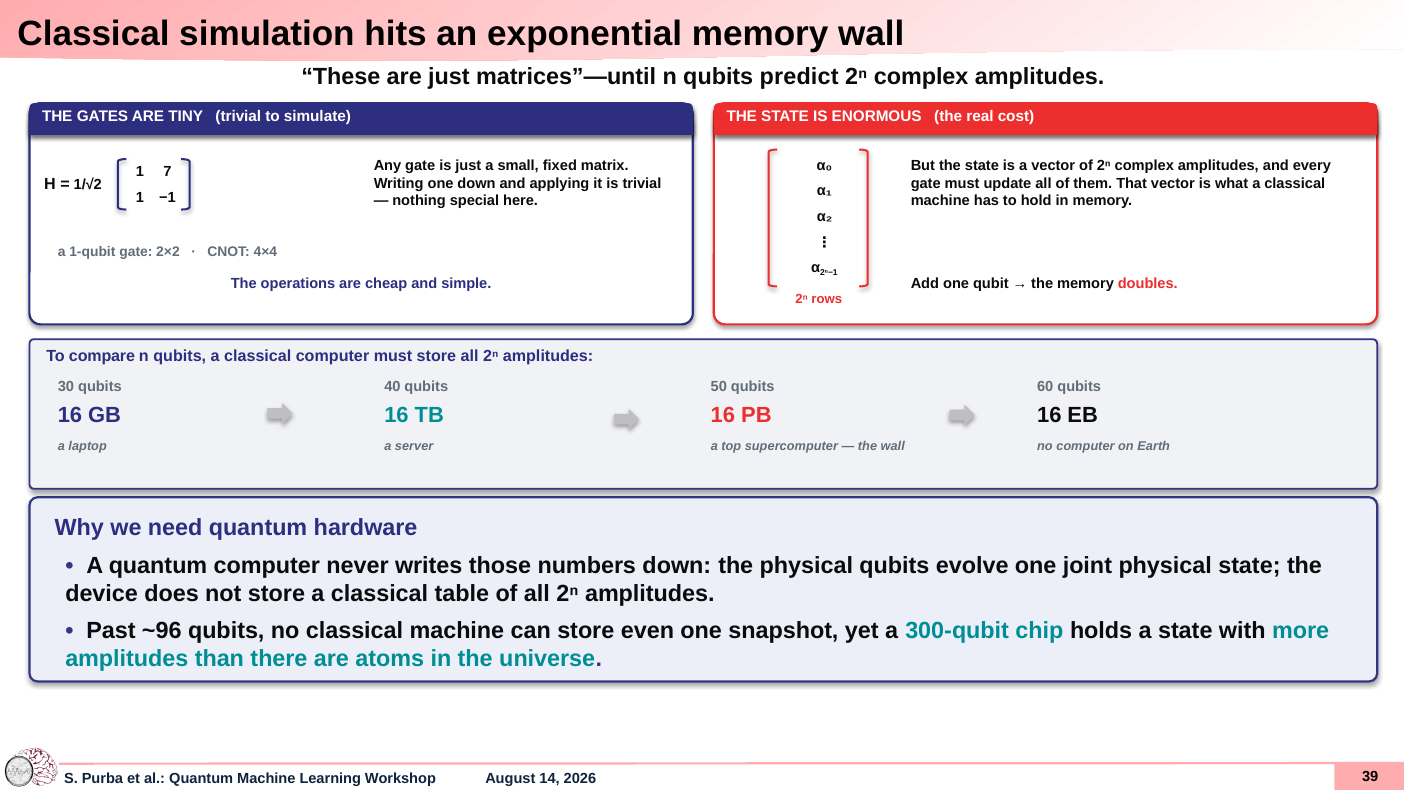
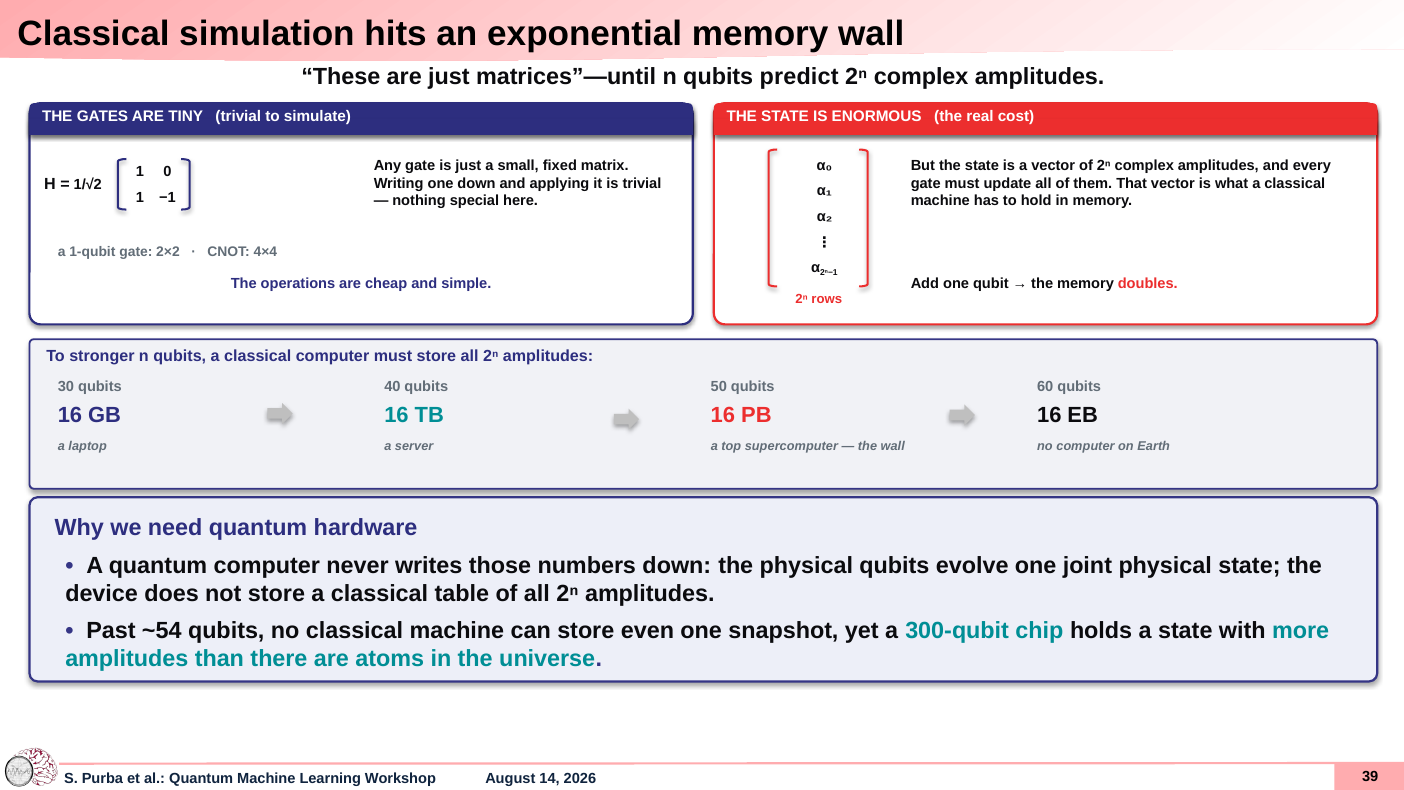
7: 7 -> 0 (167, 172)
compare: compare -> stronger (102, 356)
~96: ~96 -> ~54 (162, 630)
